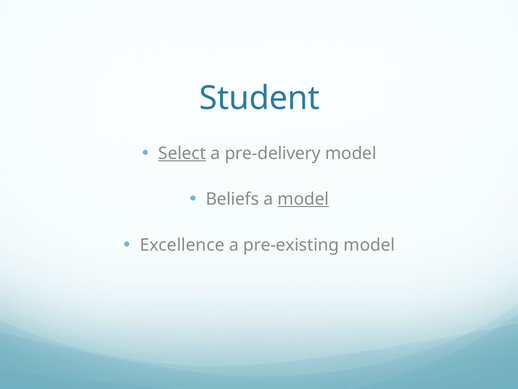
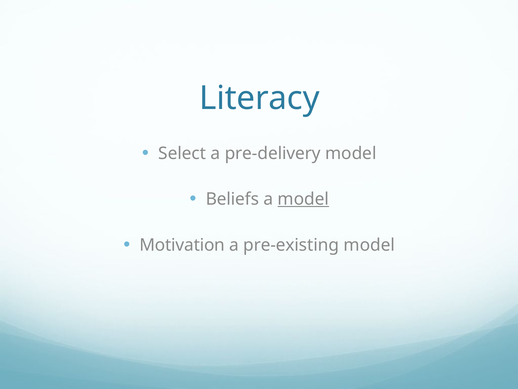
Student: Student -> Literacy (259, 98)
Select underline: present -> none (182, 153)
Excellence: Excellence -> Motivation (182, 245)
